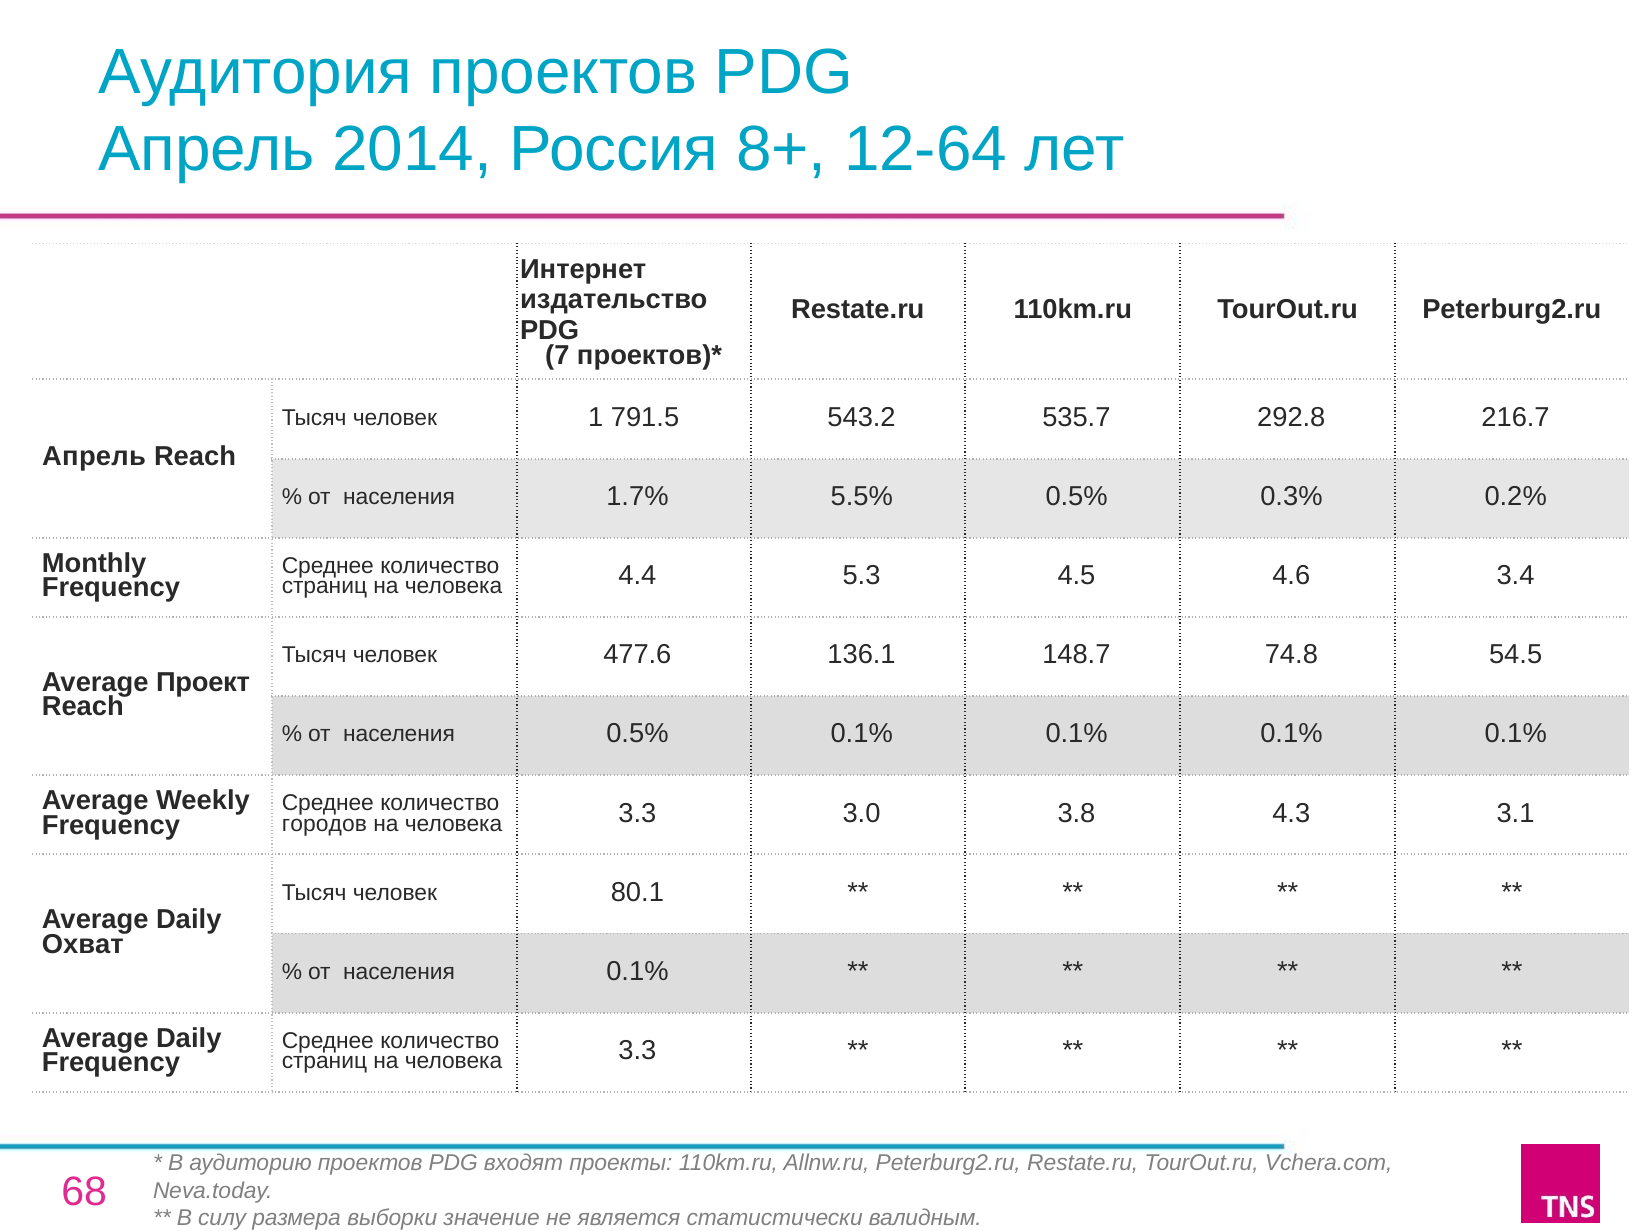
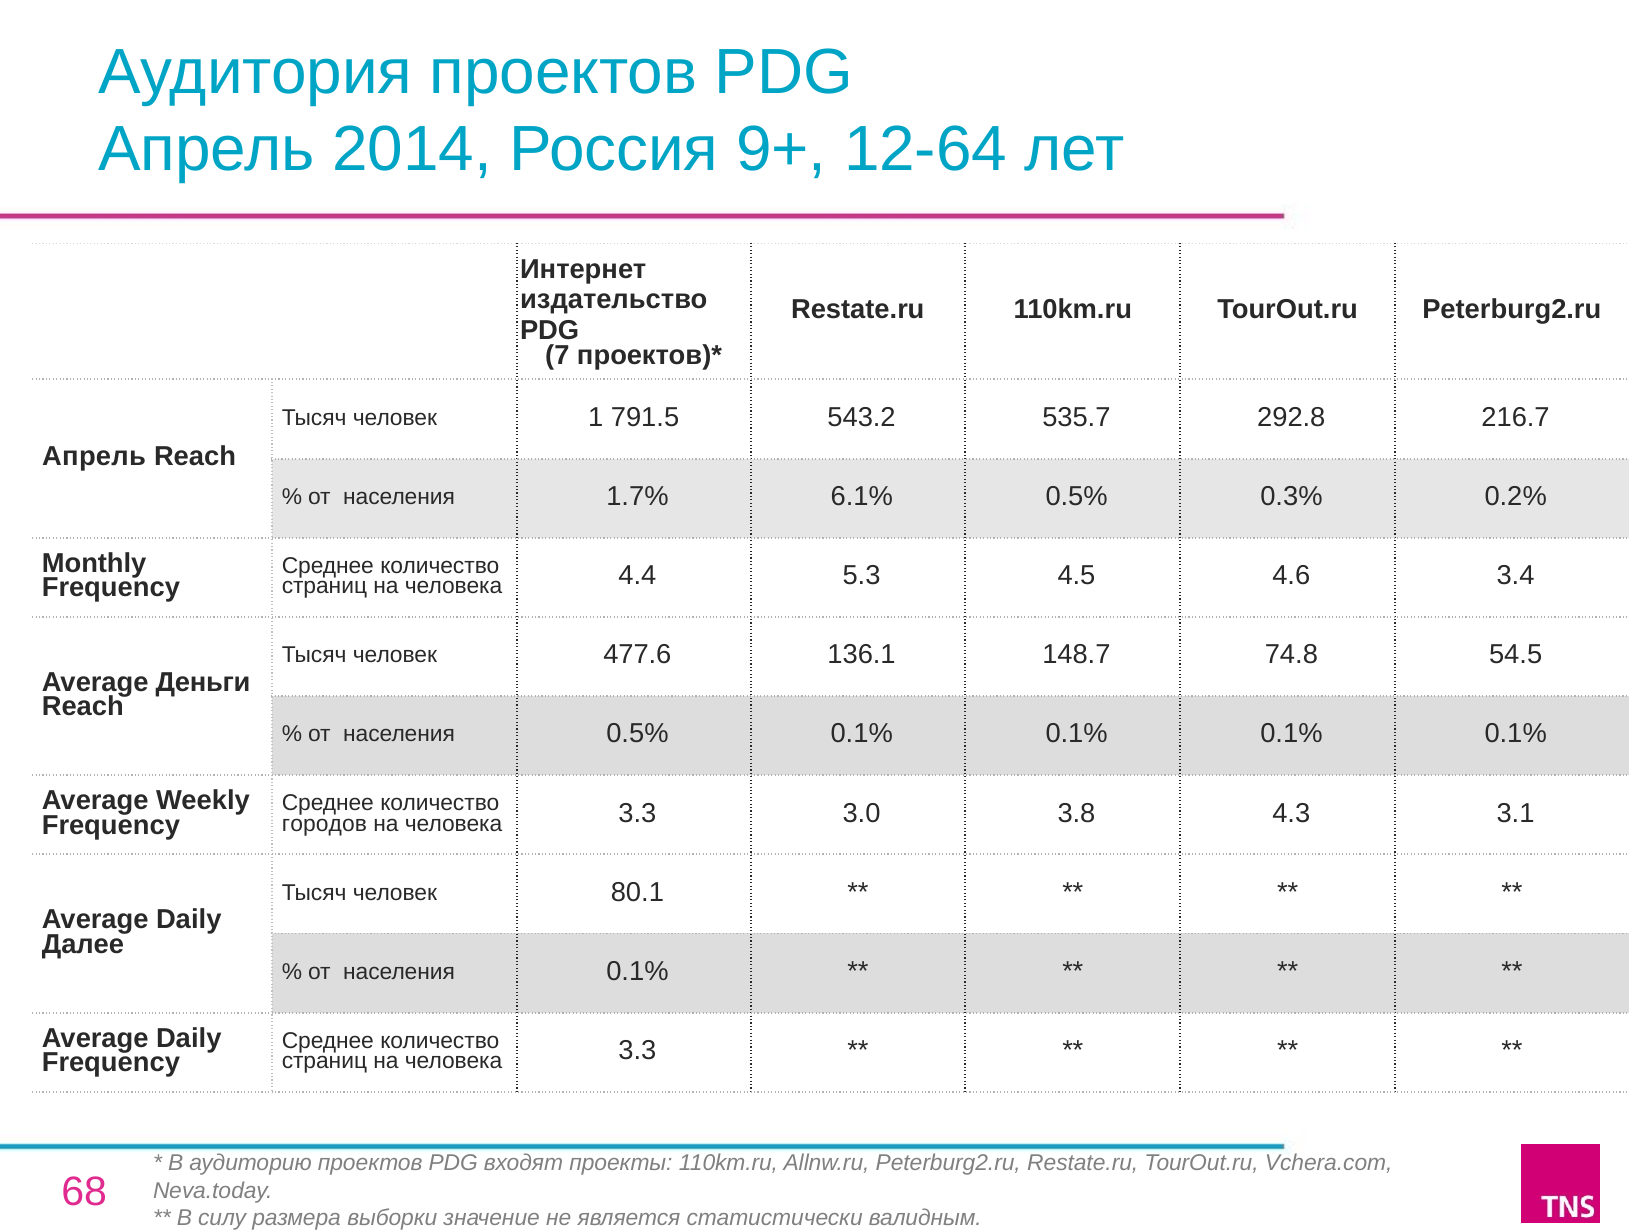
8+: 8+ -> 9+ (781, 149)
5.5%: 5.5% -> 6.1% (862, 497)
Проект: Проект -> Деньги (203, 682)
Охват: Охват -> Далее (83, 944)
